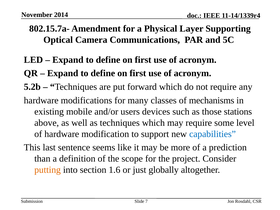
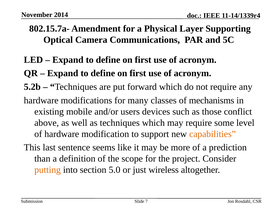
stations: stations -> conflict (238, 112)
capabilities colour: blue -> orange (213, 134)
1.6: 1.6 -> 5.0 (115, 170)
globally: globally -> wireless (164, 170)
